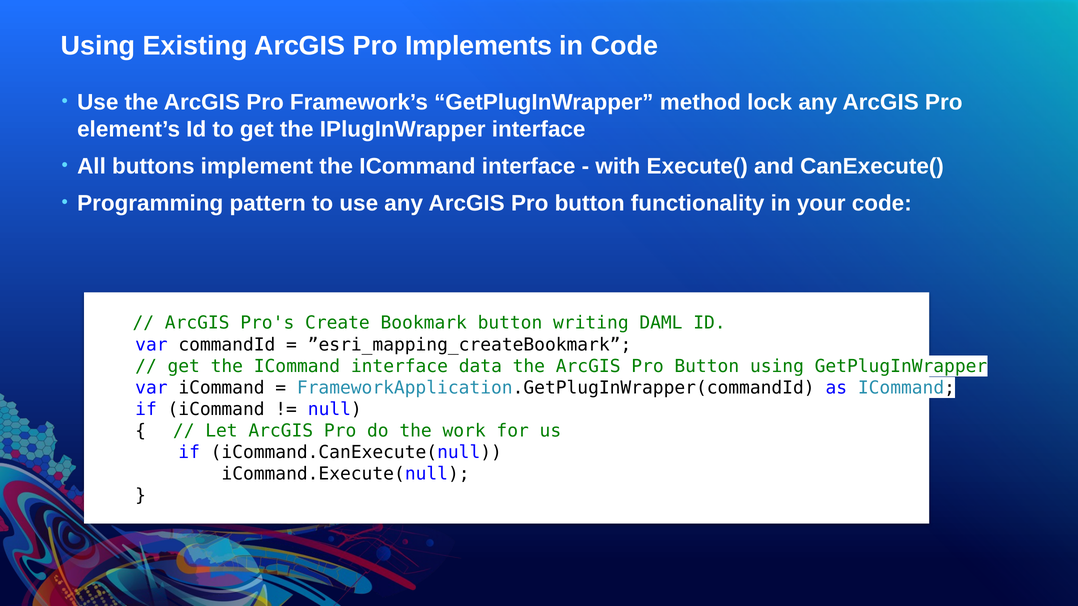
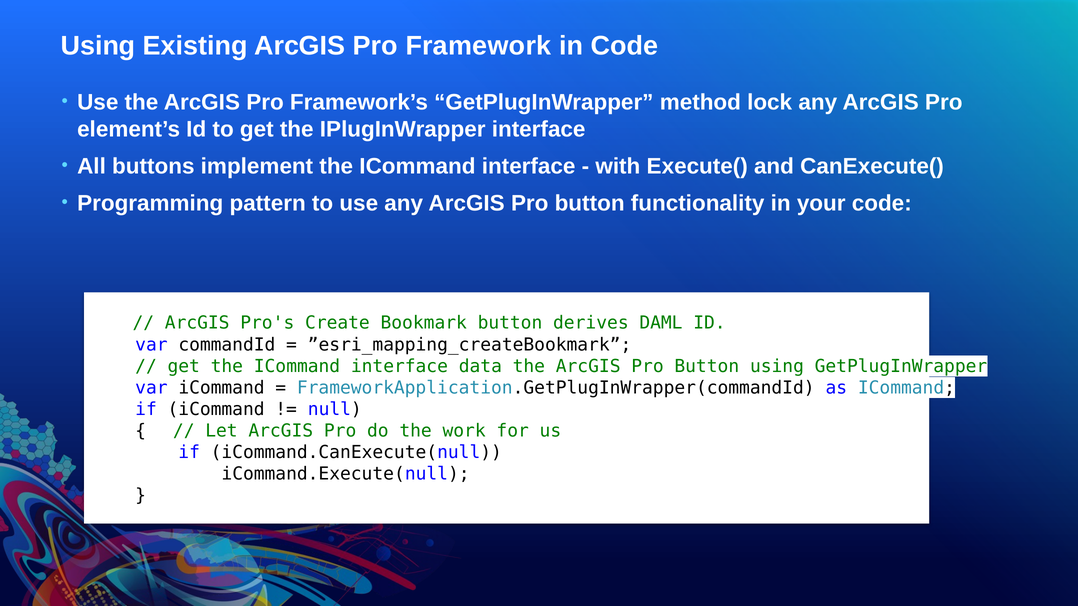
Implements: Implements -> Framework (478, 46)
writing: writing -> derives (591, 323)
